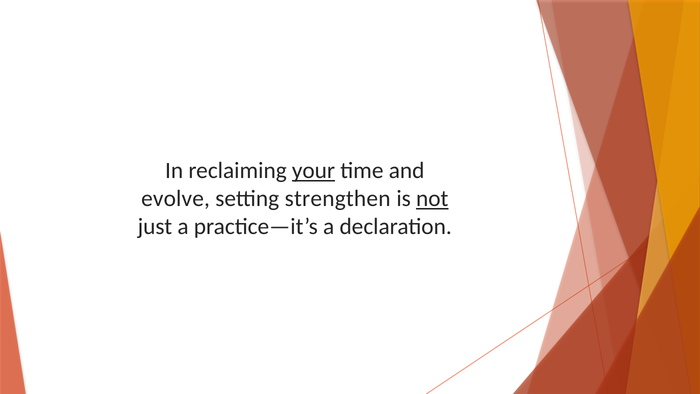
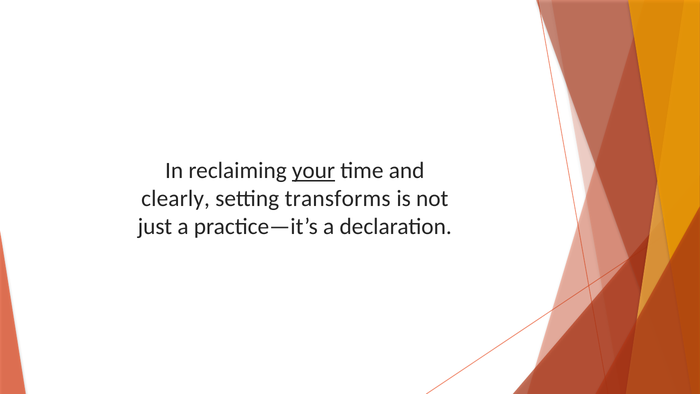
evolve: evolve -> clearly (176, 198)
strengthen: strengthen -> transforms (338, 198)
not underline: present -> none (432, 198)
